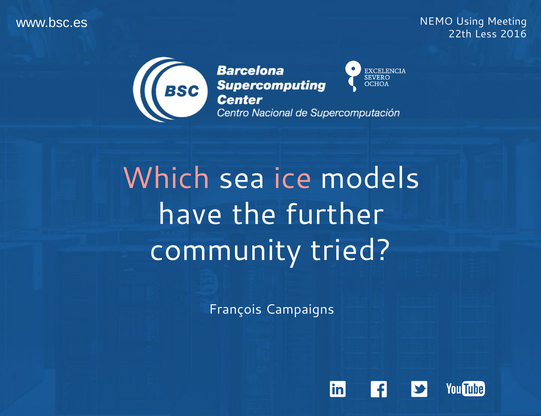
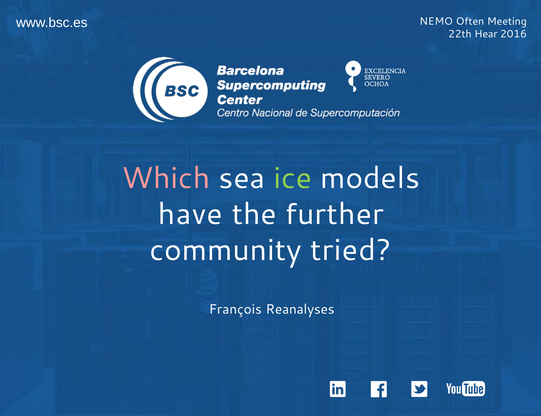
Using: Using -> Often (470, 21)
Less: Less -> Hear (486, 34)
ice colour: pink -> light green (293, 178)
Campaigns: Campaigns -> Reanalyses (300, 309)
